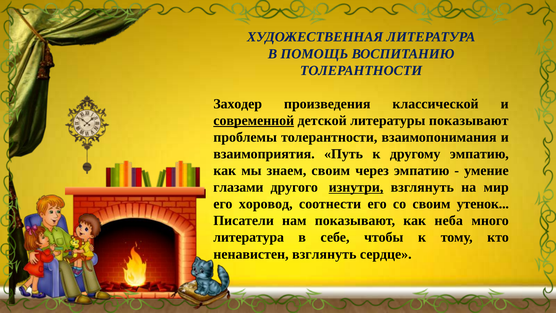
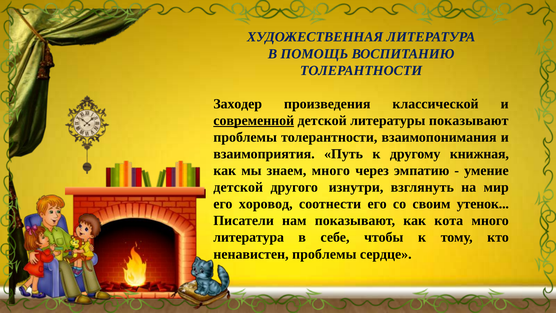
другому эмпатию: эмпатию -> книжная (479, 154)
знаем своим: своим -> много (331, 170)
глазами: глазами -> детской (238, 187)
изнутри underline: present -> none (356, 187)
неба: неба -> кота (449, 221)
ненавистен взглянуть: взглянуть -> проблемы (324, 254)
